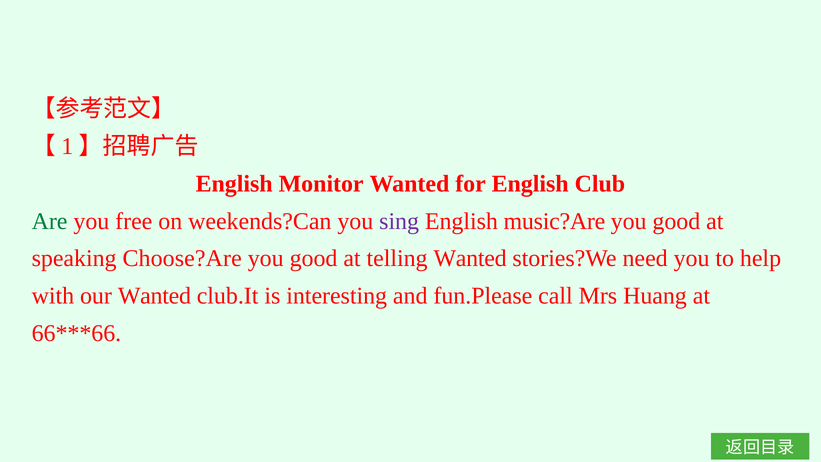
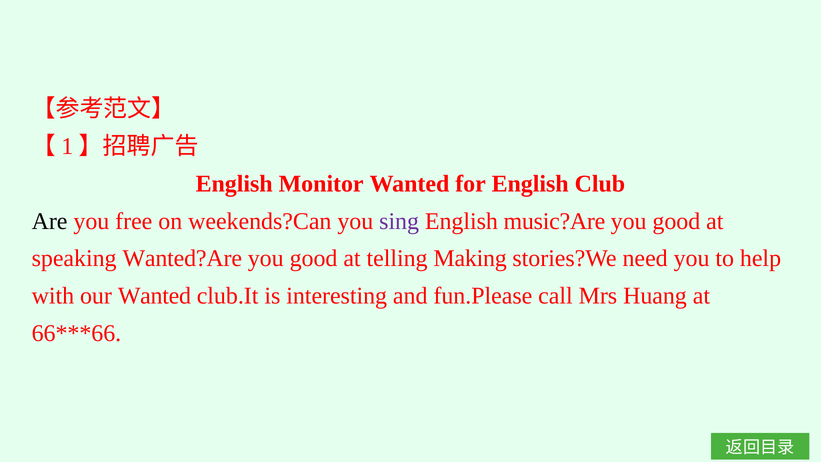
Are colour: green -> black (50, 221)
Choose?Are: Choose?Are -> Wanted?Are (182, 258)
telling Wanted: Wanted -> Making (470, 258)
